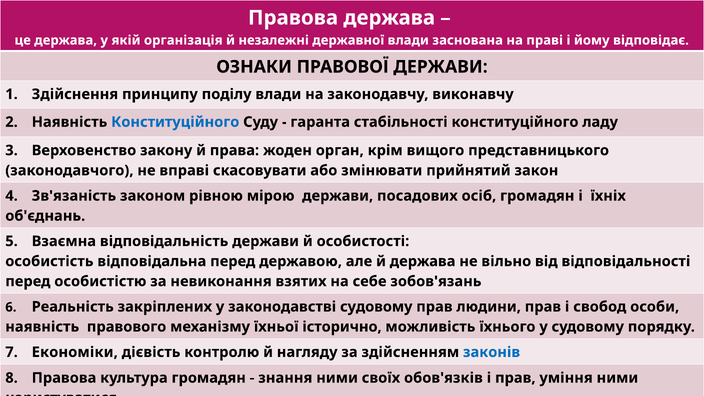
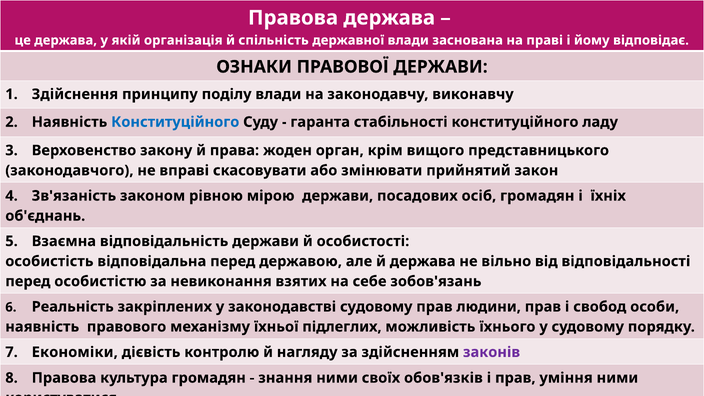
незалежні: незалежні -> спільність (274, 40)
історично: історично -> підлеглих (342, 327)
законів colour: blue -> purple (492, 352)
